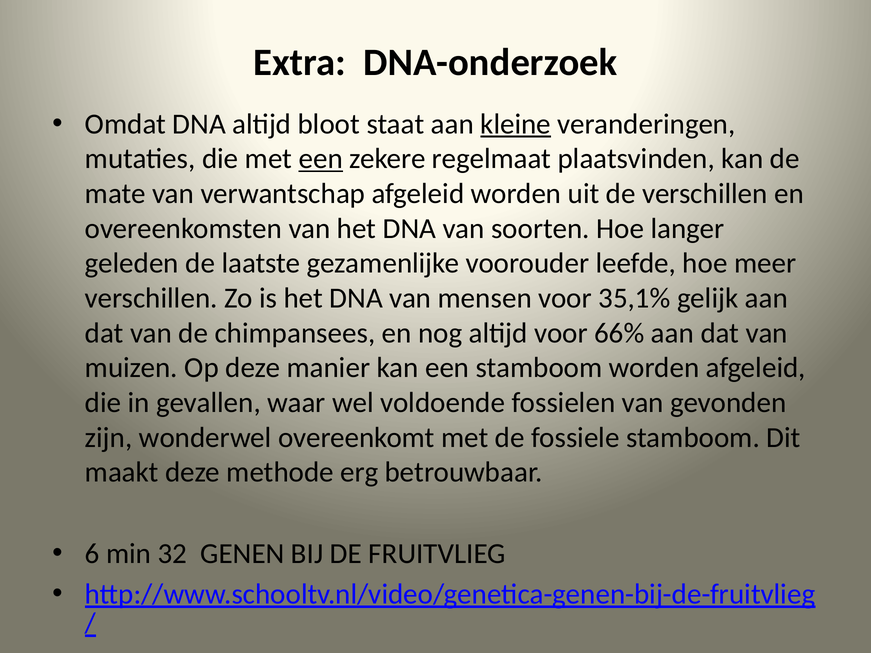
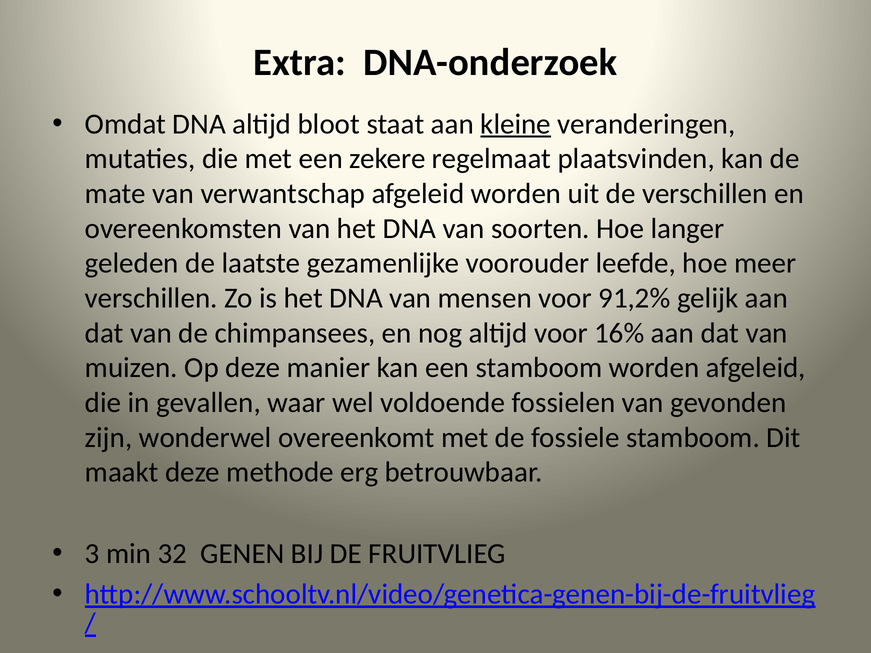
een underline: present -> none (321, 159)
35,1%: 35,1% -> 91,2% (634, 298)
66%: 66% -> 16% (619, 333)
6: 6 -> 3 (92, 554)
